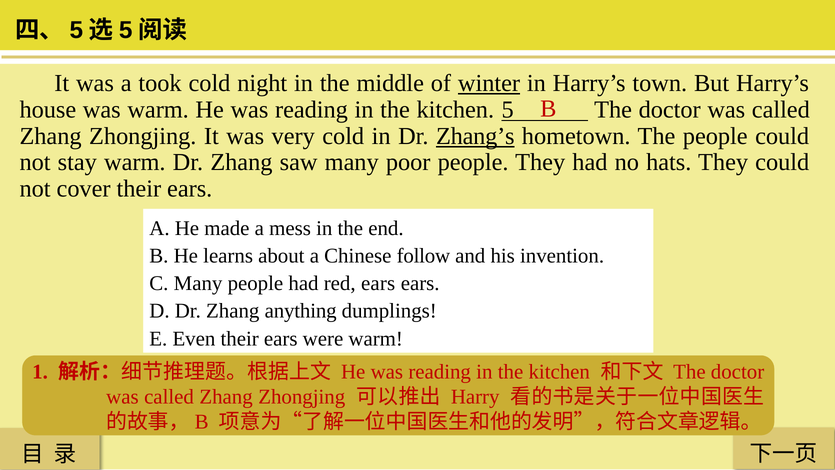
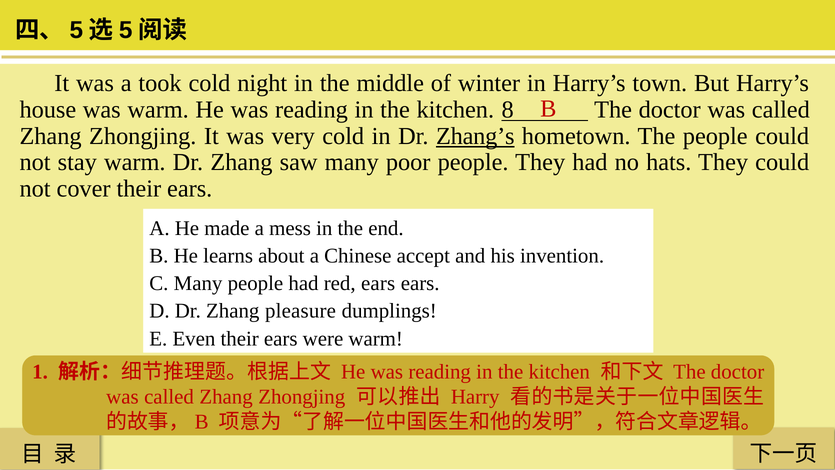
winter underline: present -> none (489, 83)
kitchen 5: 5 -> 8 (508, 110)
follow: follow -> accept (423, 256)
anything: anything -> pleasure (300, 311)
